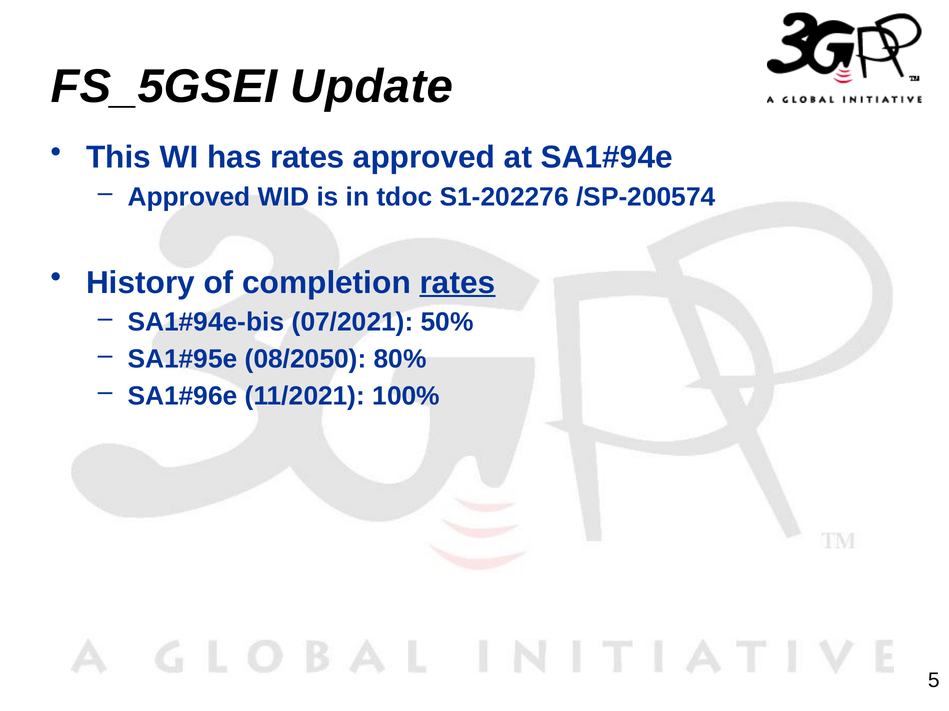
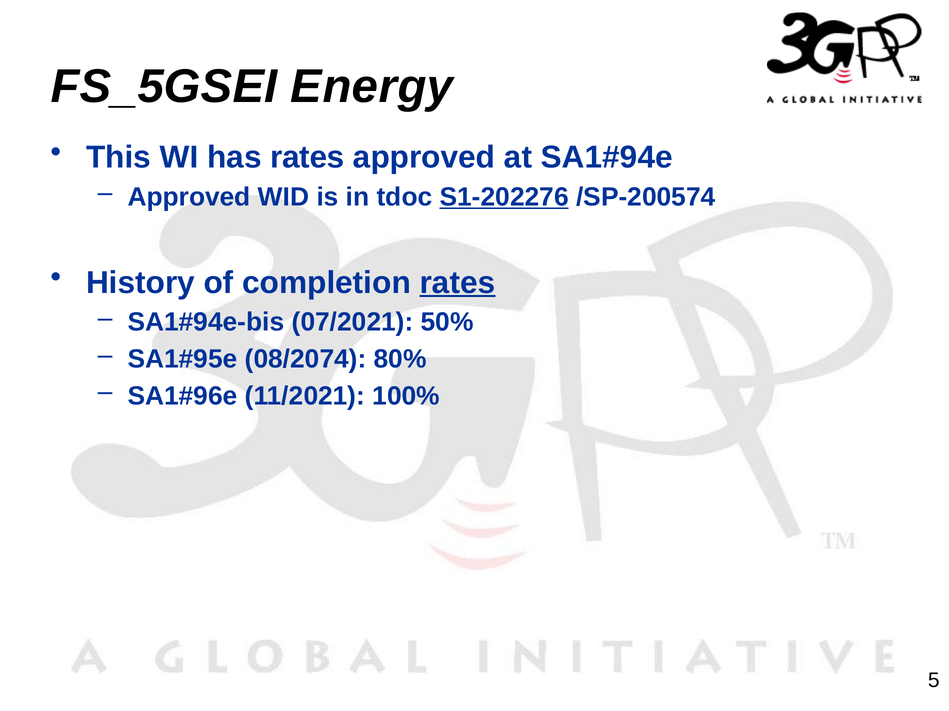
Update: Update -> Energy (372, 87)
S1-202276 underline: none -> present (504, 197)
08/2050: 08/2050 -> 08/2074 (306, 359)
